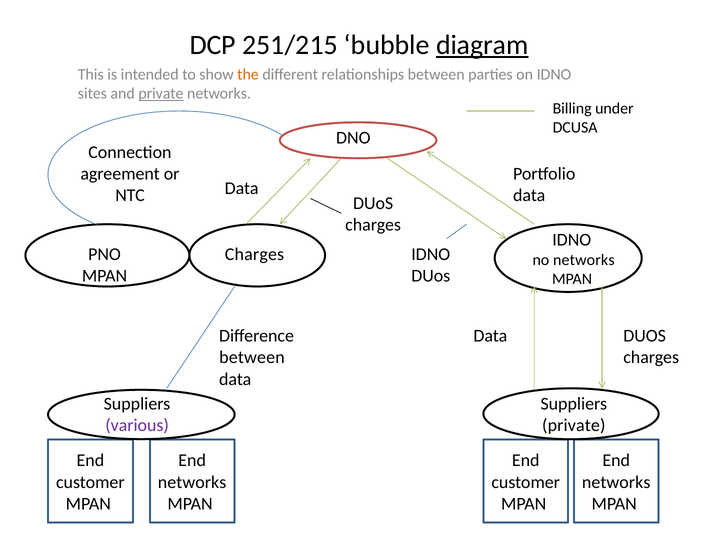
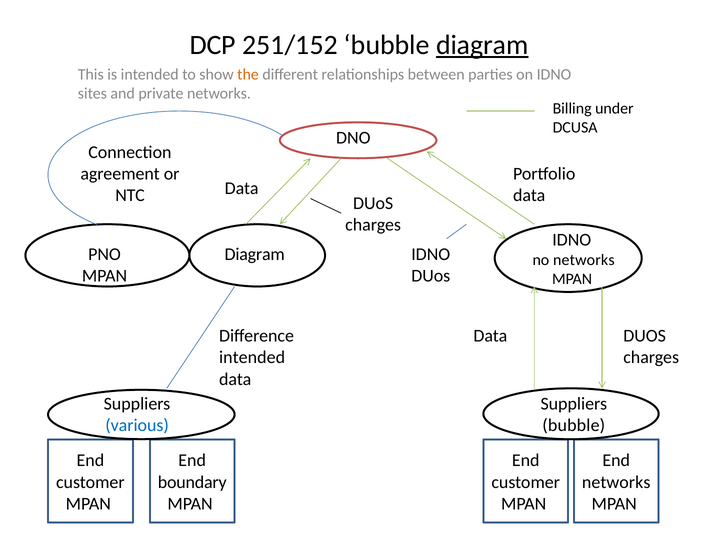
251/215: 251/215 -> 251/152 (290, 45)
private underline: present -> none (161, 93)
Charges: Charges -> Diagram (255, 254)
between: between -> intended (252, 357)
various colour: purple -> blue (137, 425)
private: private -> bubble (574, 425)
networks: networks -> boundary (192, 482)
